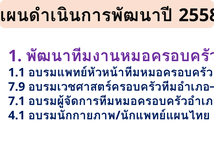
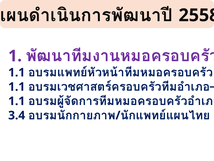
7.9: 7.9 -> 1.1 (17, 87)
7.1: 7.1 -> 1.1 (17, 101)
4.1: 4.1 -> 3.4 (17, 115)
